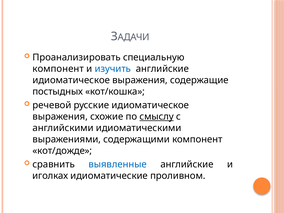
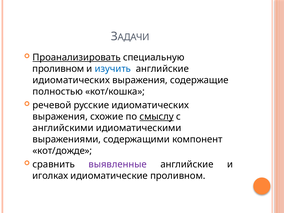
Проанализировать underline: none -> present (77, 57)
компонент: компонент -> проливном (58, 69)
идиоматическое: идиоматическое -> идиоматических (71, 80)
постыдных: постыдных -> полностью (58, 92)
русские идиоматическое: идиоматическое -> идиоматических (150, 105)
выявленные colour: blue -> purple (118, 164)
